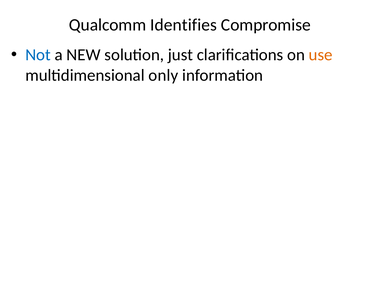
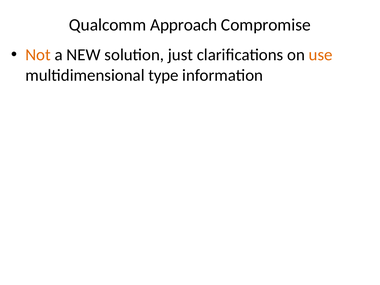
Identifies: Identifies -> Approach (184, 25)
Not colour: blue -> orange (38, 55)
only: only -> type (164, 75)
